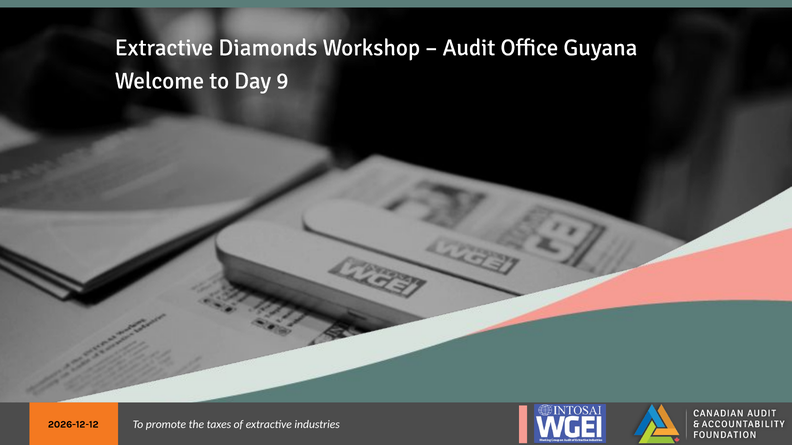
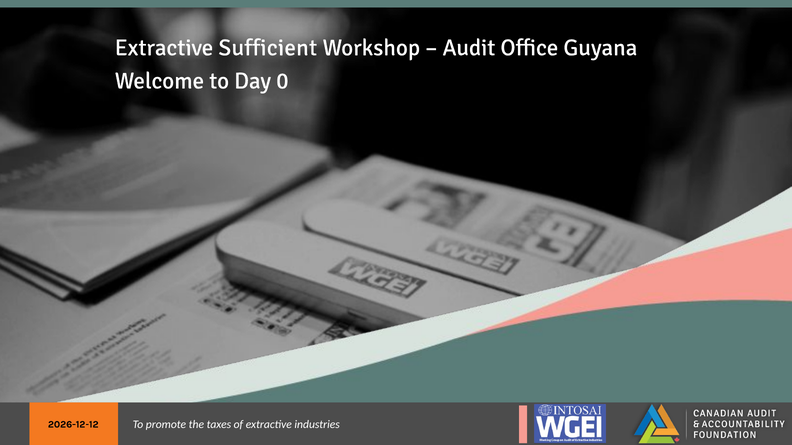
Diamonds: Diamonds -> Sufficient (268, 48)
9: 9 -> 0 (282, 81)
